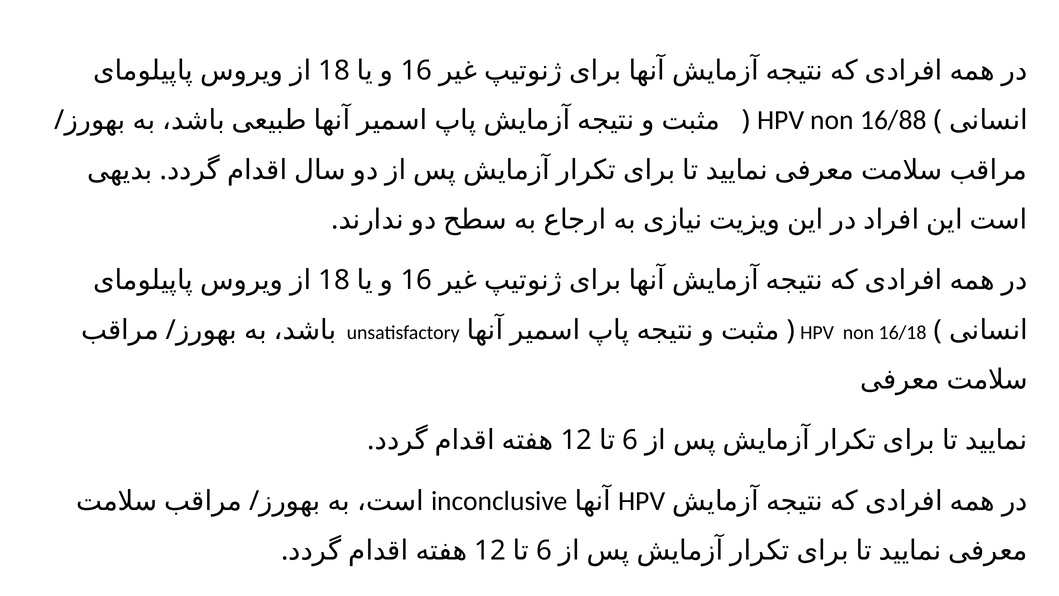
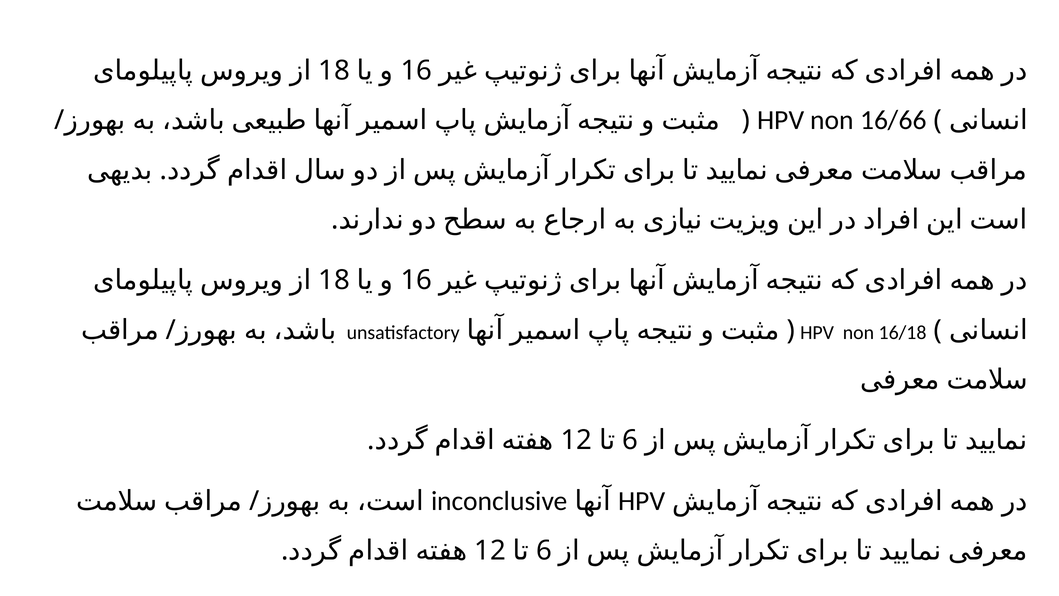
16/88: 16/88 -> 16/66 (893, 120)
